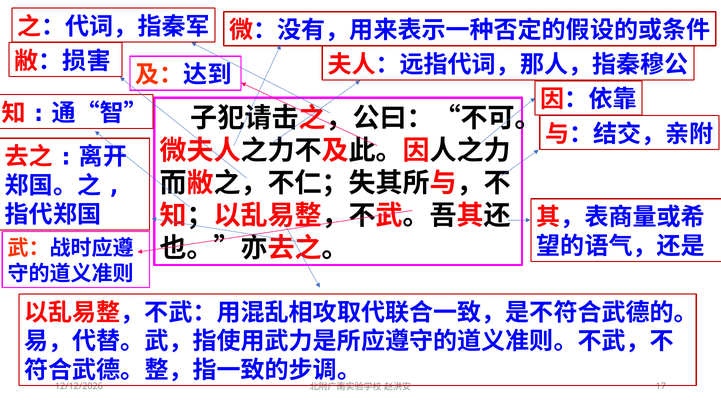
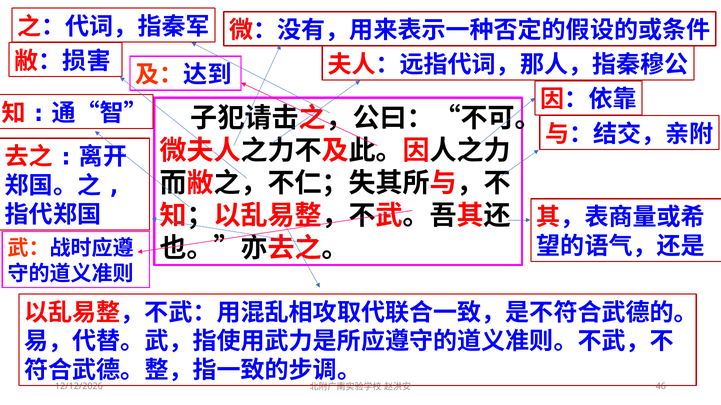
17: 17 -> 46 (661, 387)
